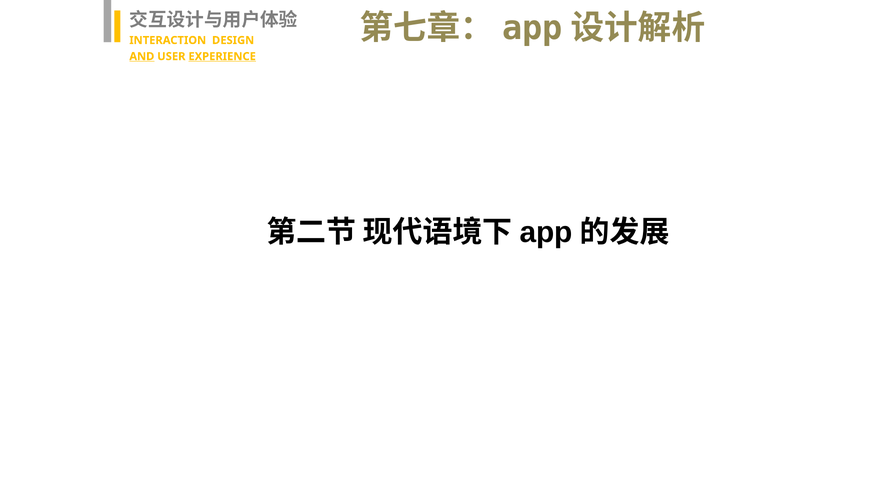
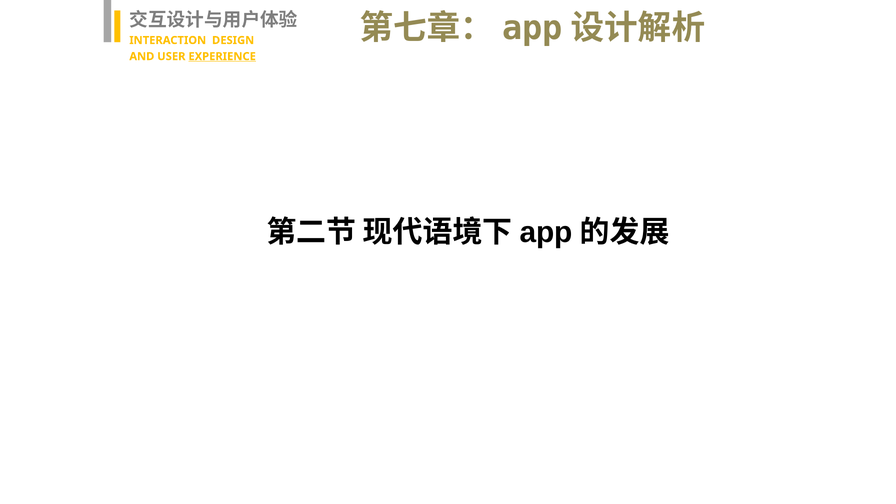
AND underline: present -> none (142, 56)
